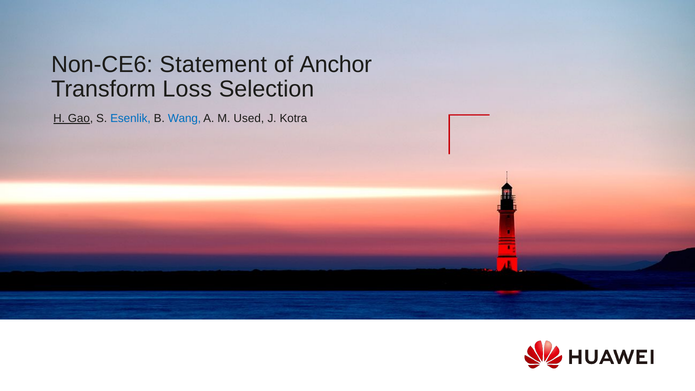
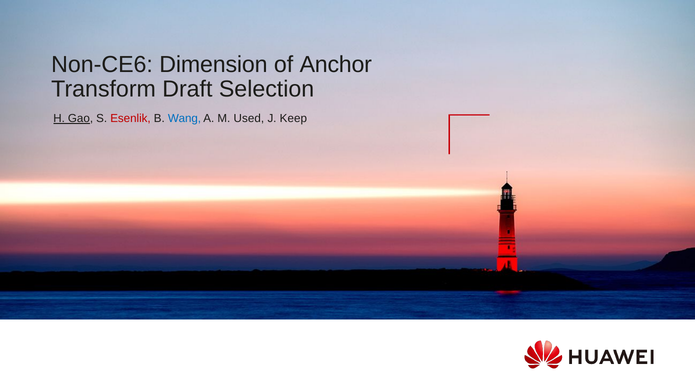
Statement: Statement -> Dimension (213, 64)
Loss: Loss -> Draft (187, 89)
Esenlik colour: blue -> red (130, 118)
Kotra: Kotra -> Keep (293, 118)
